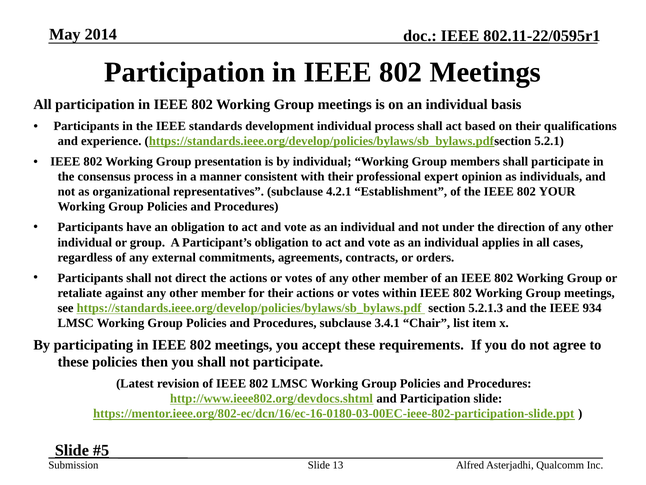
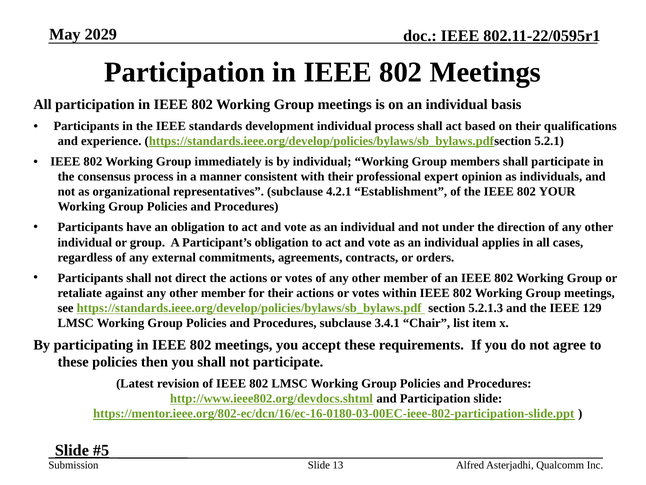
2014: 2014 -> 2029 (101, 34)
presentation: presentation -> immediately (228, 161)
934: 934 -> 129 (592, 308)
